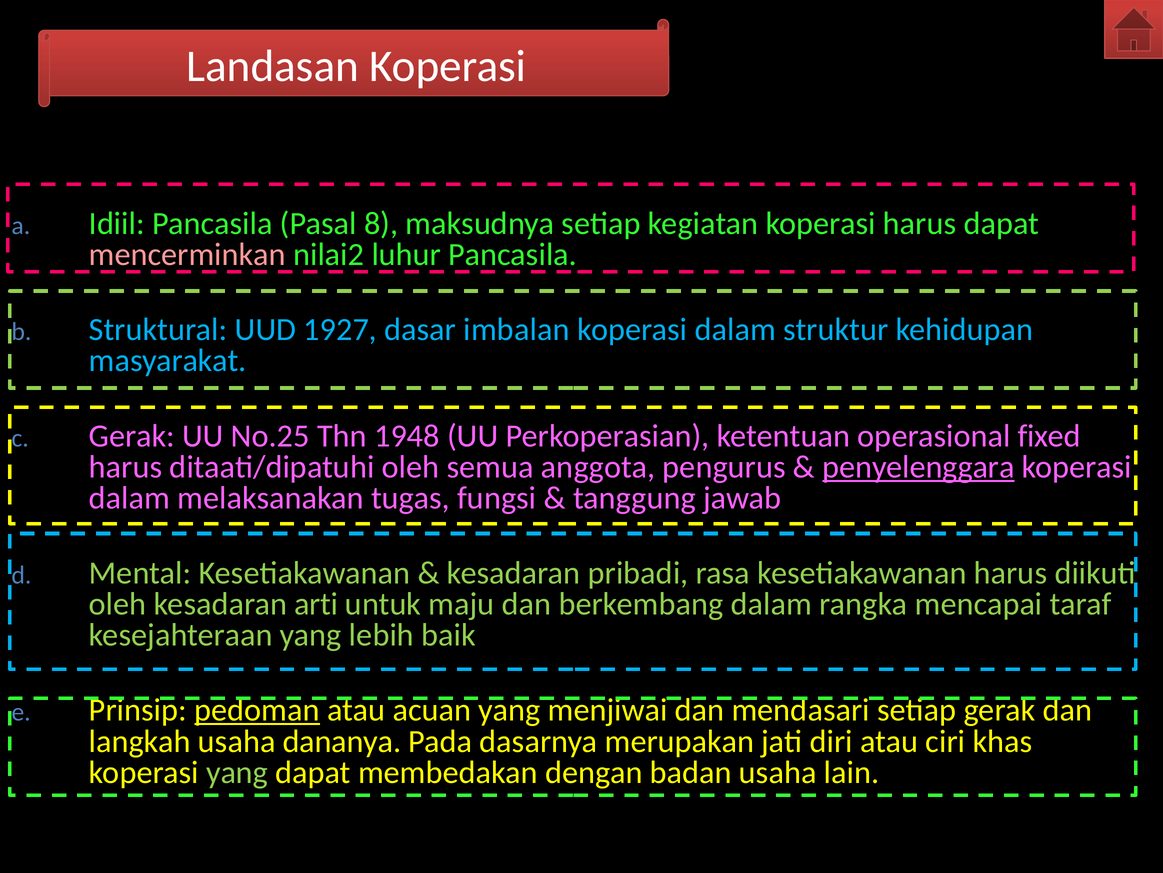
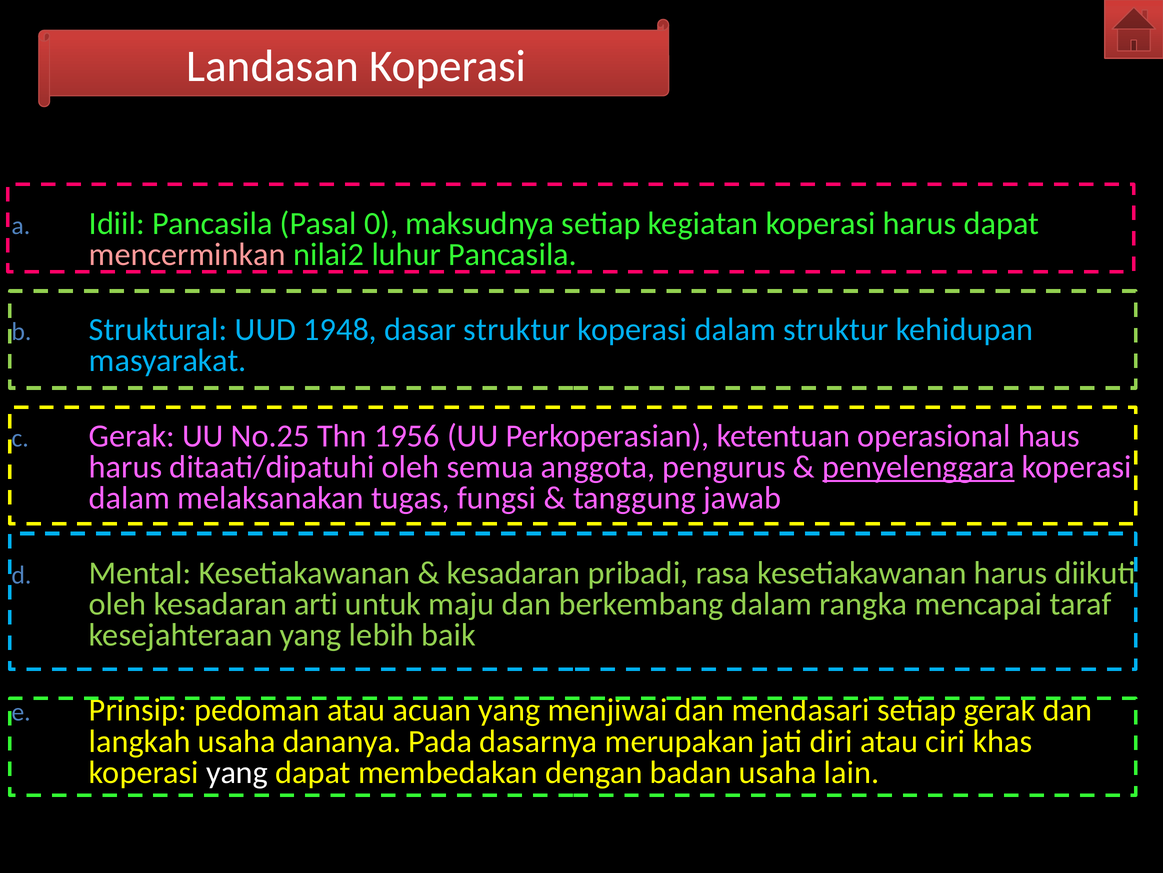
8: 8 -> 0 (381, 223)
1927: 1927 -> 1948 (340, 329)
dasar imbalan: imbalan -> struktur (517, 329)
1948: 1948 -> 1956 (407, 435)
fixed: fixed -> haus (1049, 435)
pedoman underline: present -> none (257, 710)
yang colour: light green -> white (237, 772)
